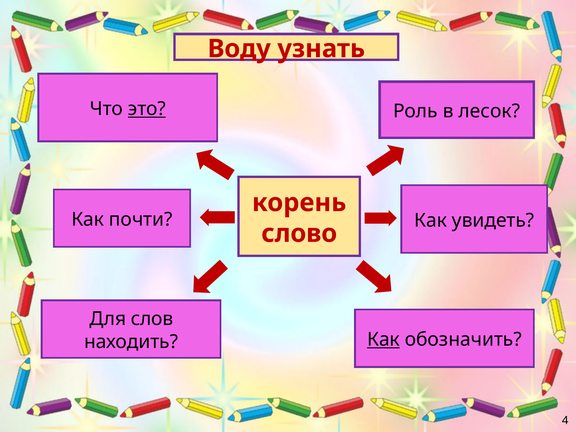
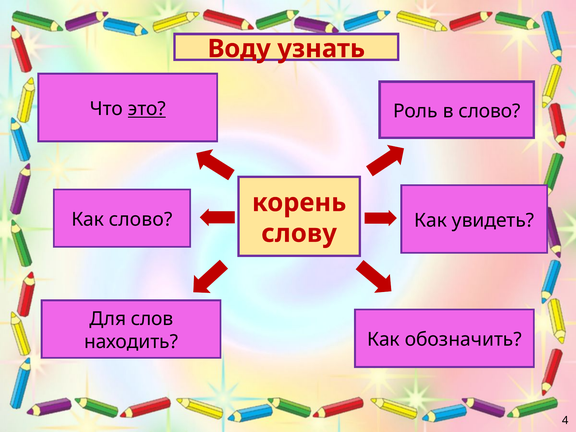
в лесок: лесок -> слово (489, 111)
Как почти: почти -> слово (141, 219)
слово: слово -> слову (299, 233)
Как underline: present -> none (383, 340)
